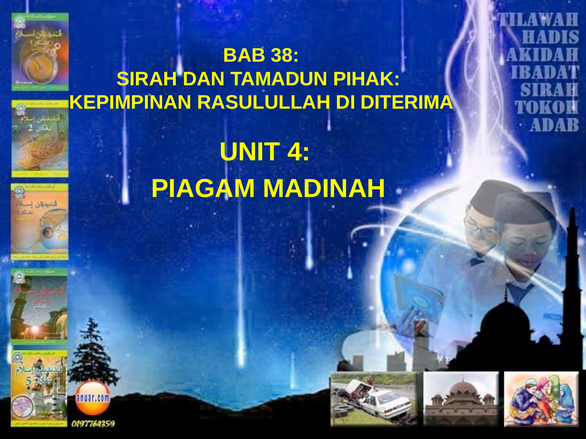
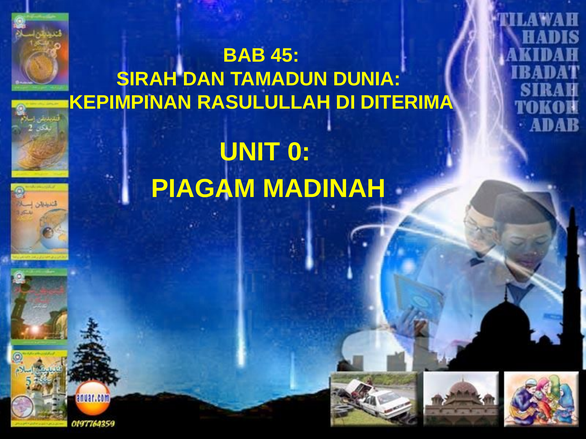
38: 38 -> 45 (285, 56)
PIHAK: PIHAK -> DUNIA (367, 79)
4: 4 -> 0 (299, 152)
